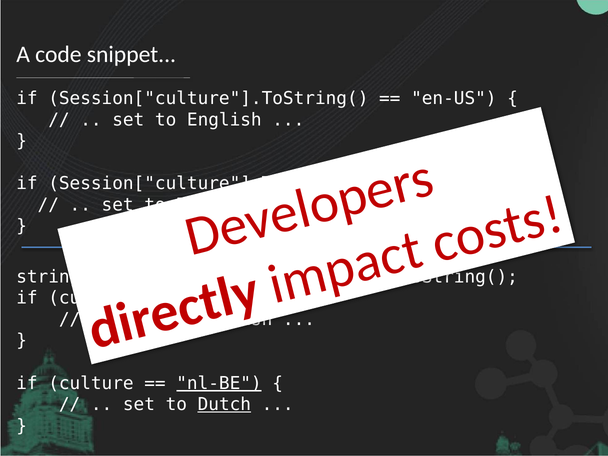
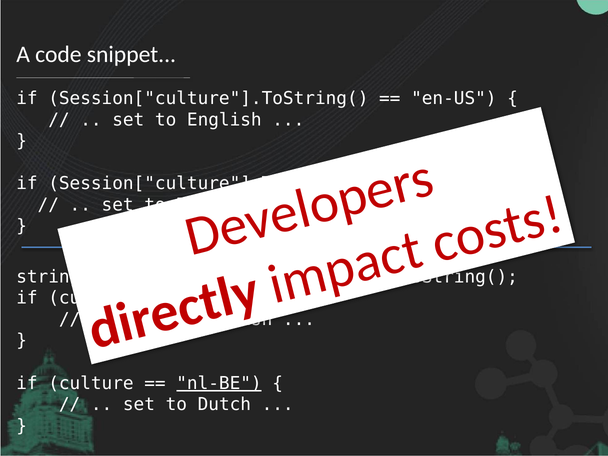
Dutch underline: present -> none (224, 404)
